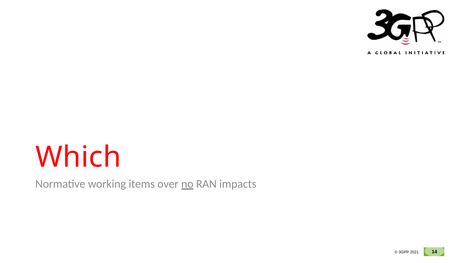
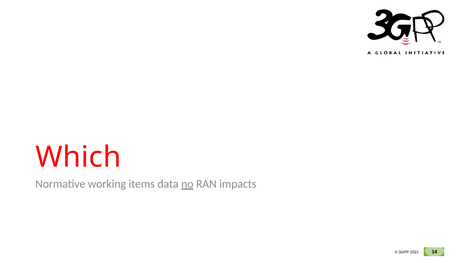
over: over -> data (168, 184)
